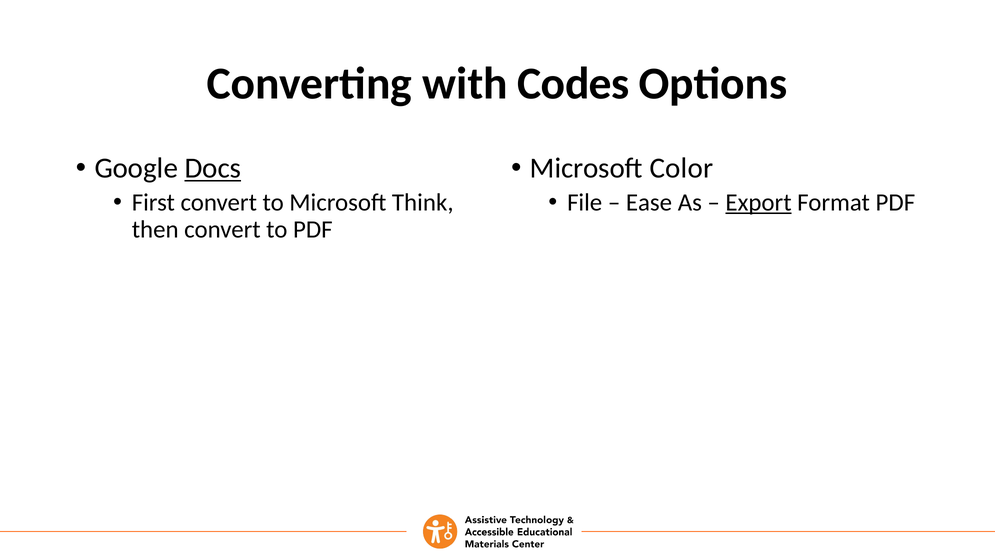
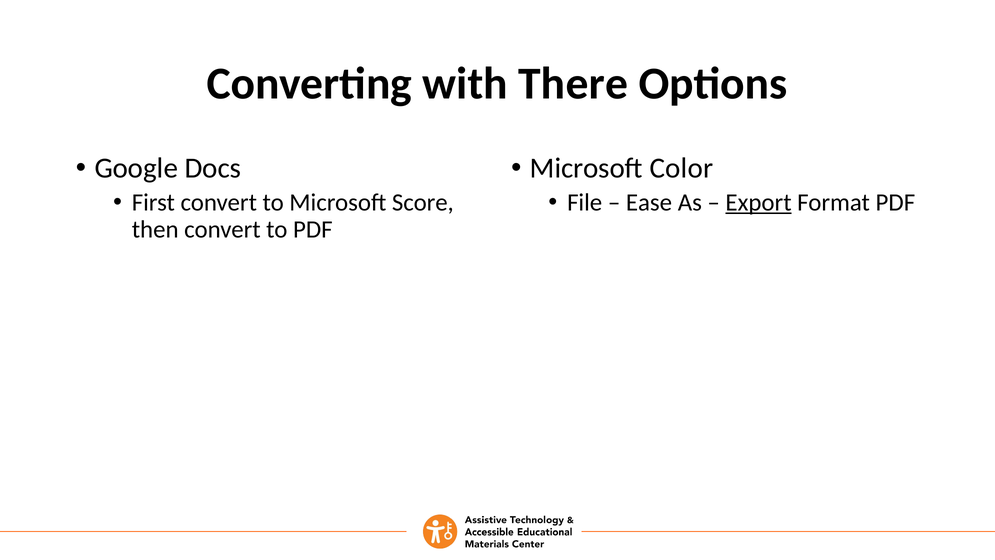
Codes: Codes -> There (573, 84)
Docs underline: present -> none (213, 168)
Think: Think -> Score (423, 203)
